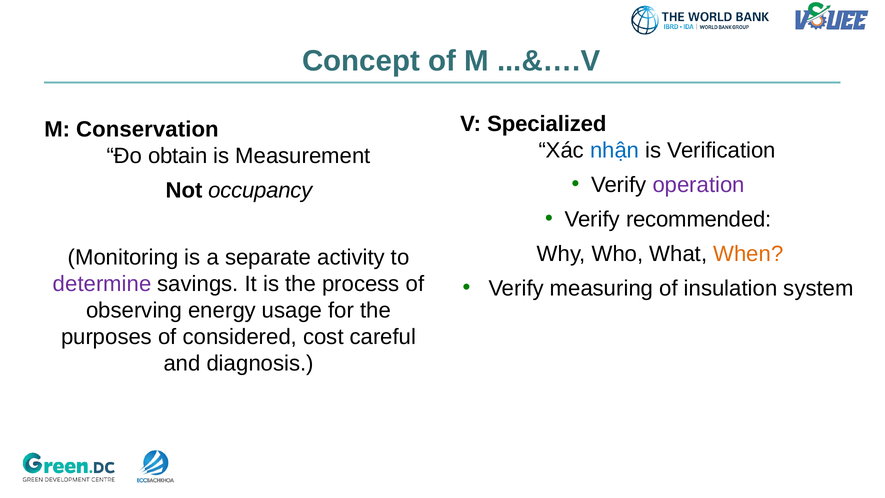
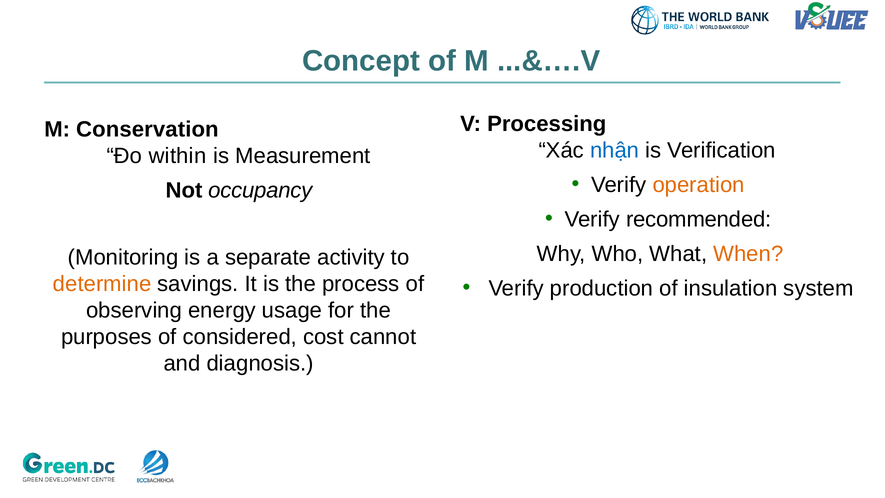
Specialized: Specialized -> Processing (547, 124)
obtain: obtain -> within (178, 156)
operation colour: purple -> orange (699, 185)
determine colour: purple -> orange (102, 284)
measuring: measuring -> production (602, 288)
careful: careful -> cannot (383, 337)
